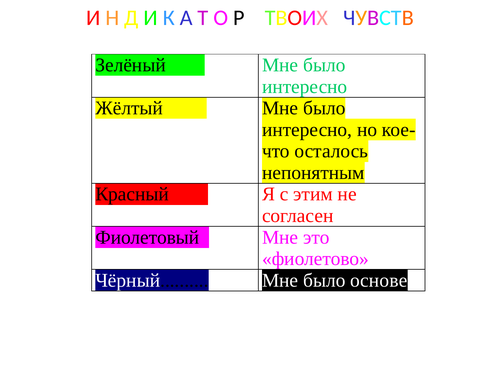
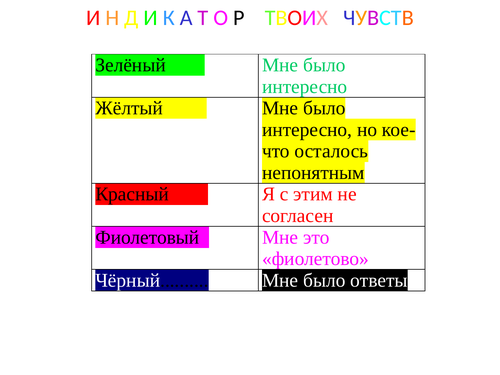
основе: основе -> ответы (379, 280)
